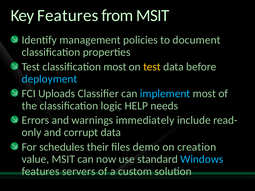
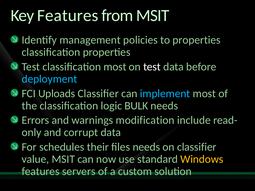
to document: document -> properties (197, 40)
test colour: yellow -> white (152, 67)
HELP: HELP -> BULK (136, 106)
immediately: immediately -> modification (145, 120)
files demo: demo -> needs (146, 147)
on creation: creation -> classifier (197, 147)
Windows colour: light blue -> yellow (202, 159)
